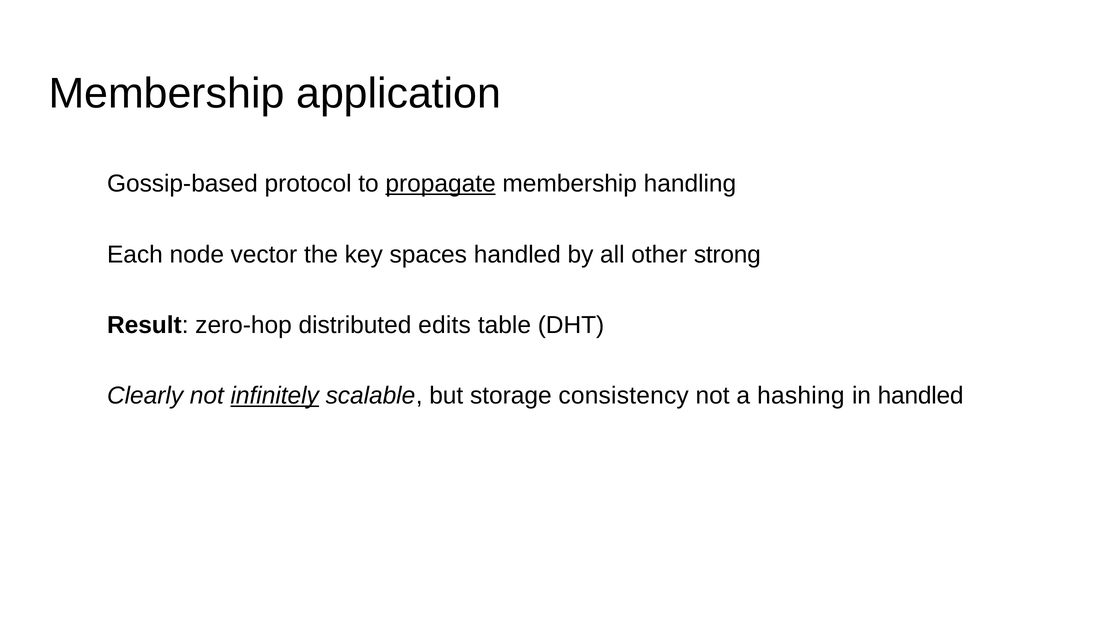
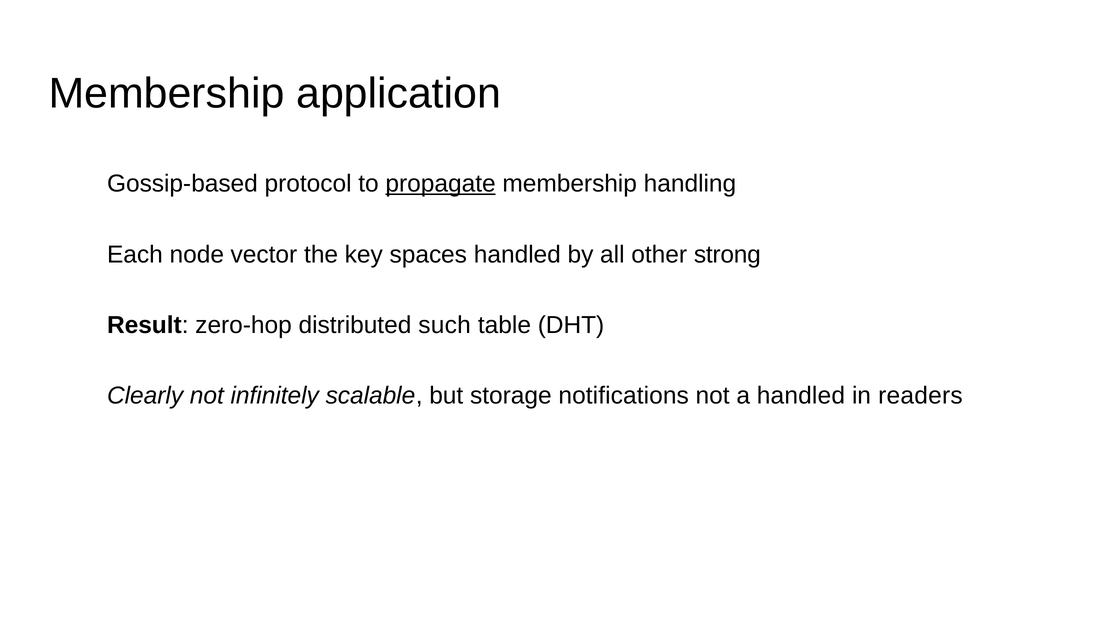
edits: edits -> such (445, 325)
infinitely underline: present -> none (275, 396)
consistency: consistency -> notifications (624, 396)
a hashing: hashing -> handled (801, 396)
in handled: handled -> readers (920, 396)
